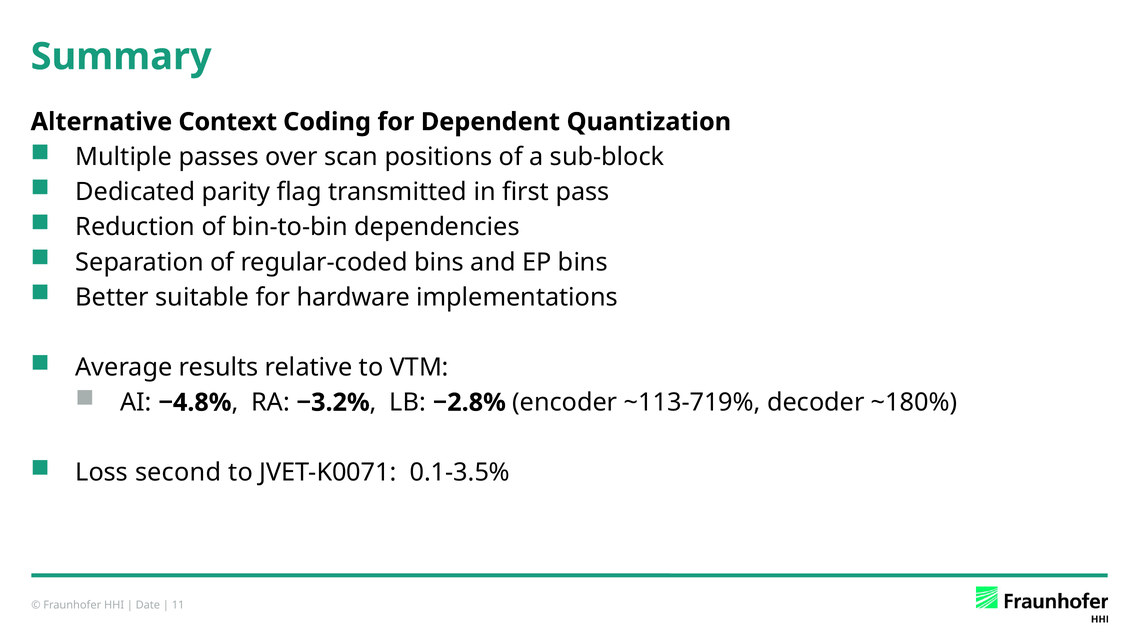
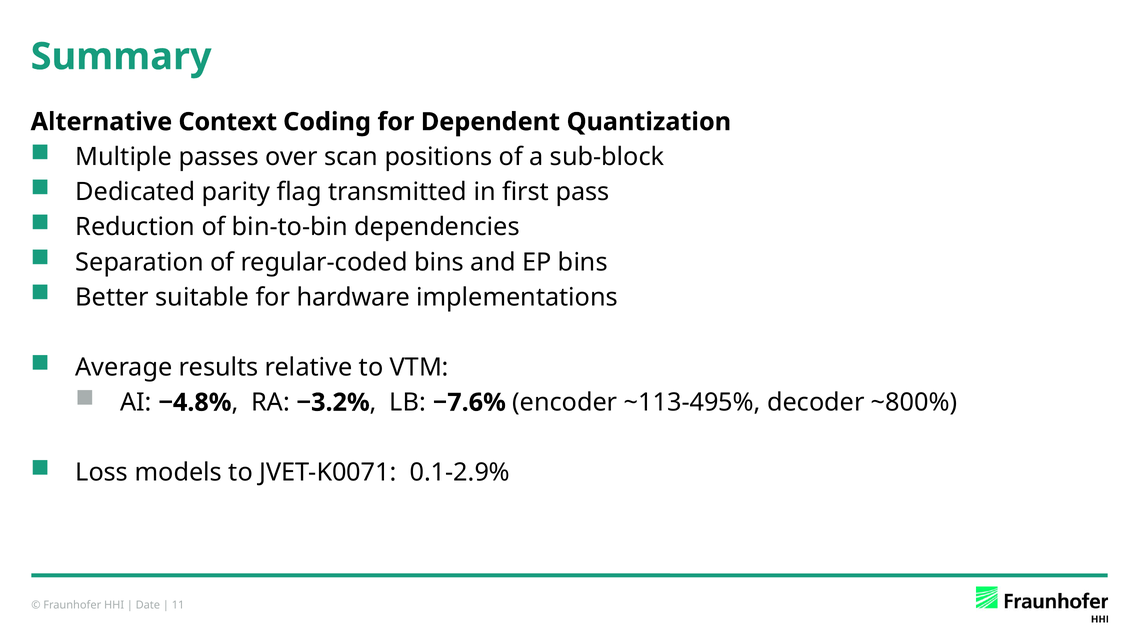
−2.8%: −2.8% -> −7.6% (469, 403)
~113-719%: ~113-719% -> ~113-495% (692, 403)
~180%: ~180% -> ~800% (914, 403)
second: second -> models (178, 473)
0.1-3.5%: 0.1-3.5% -> 0.1-2.9% (460, 473)
